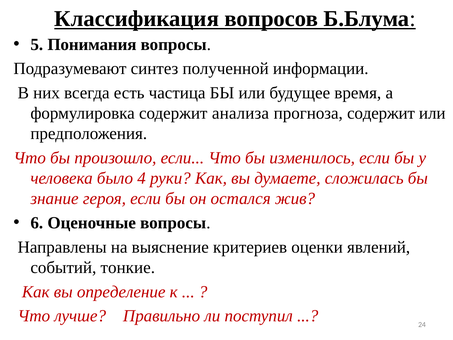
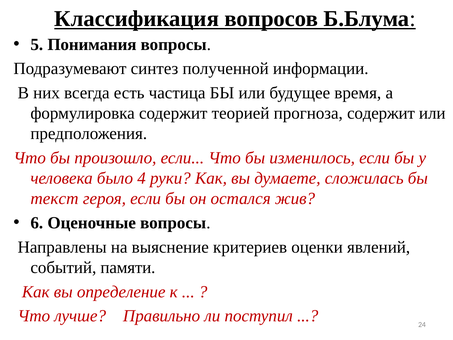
анализа: анализа -> теорией (241, 113)
знание: знание -> текст (54, 199)
тонкие: тонкие -> памяти (128, 267)
